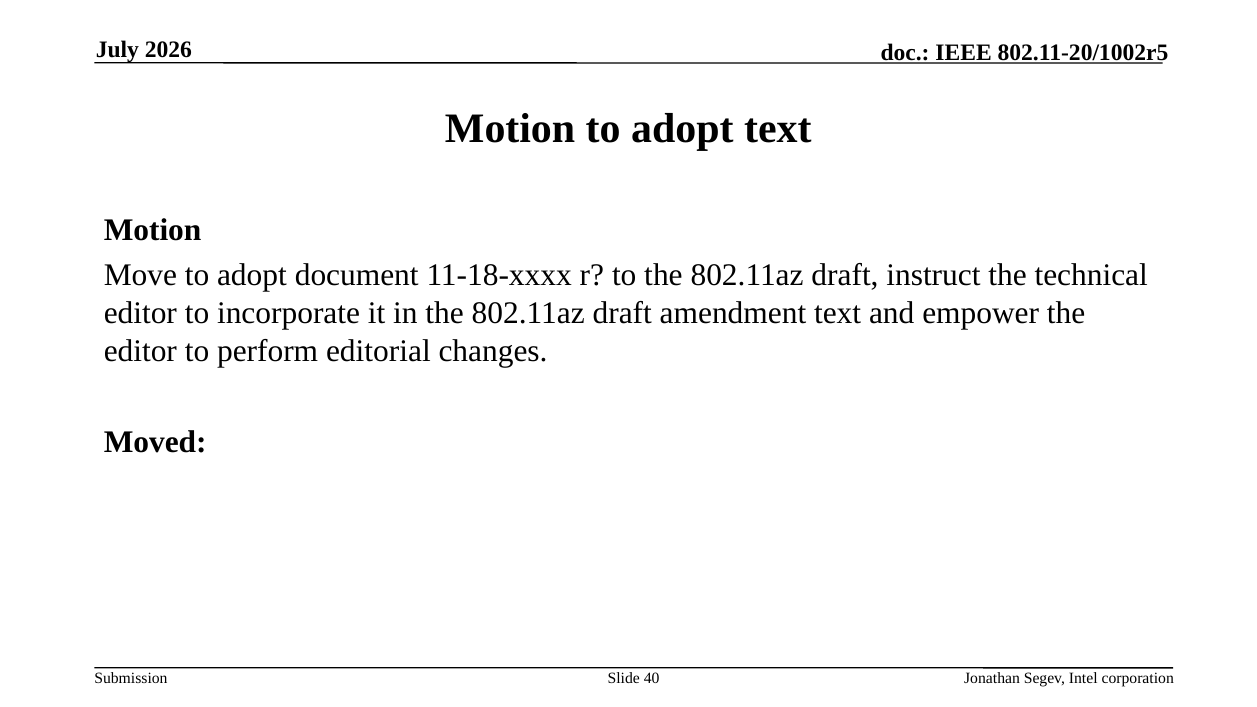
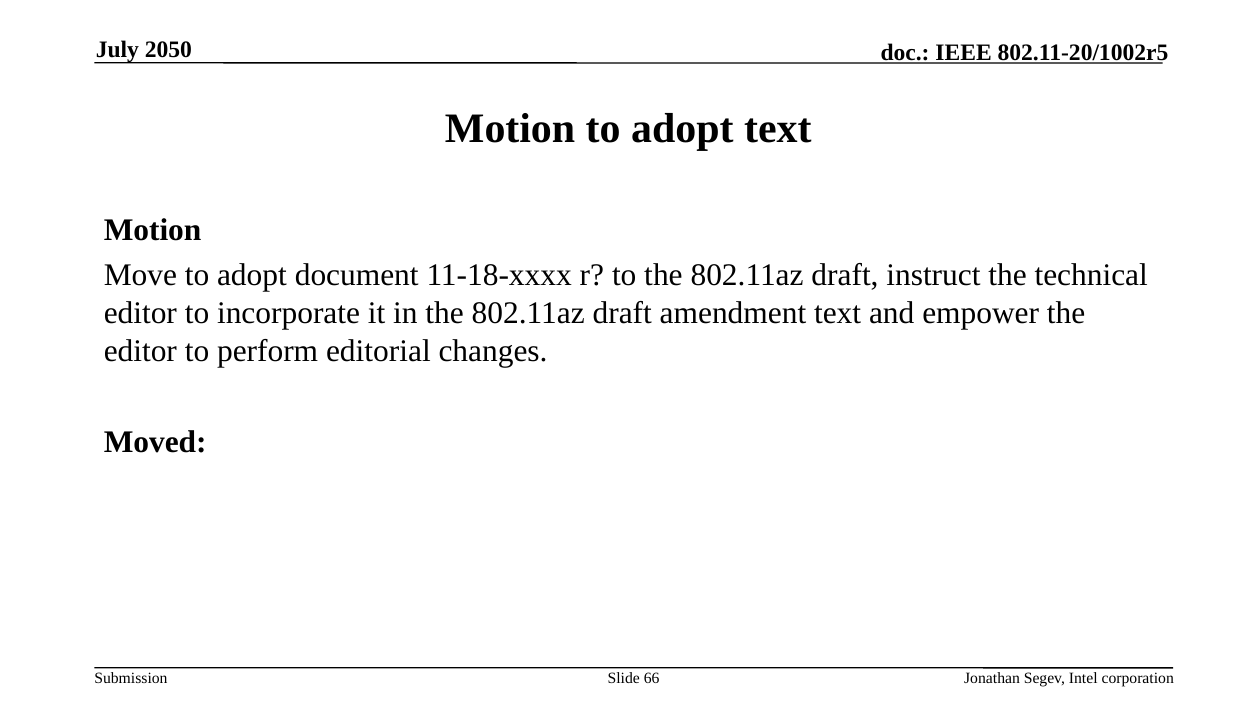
2026: 2026 -> 2050 (168, 50)
40: 40 -> 66 (652, 678)
